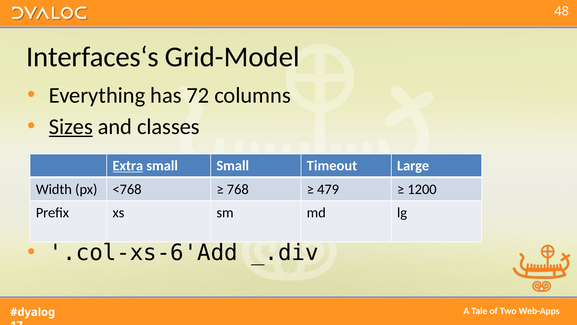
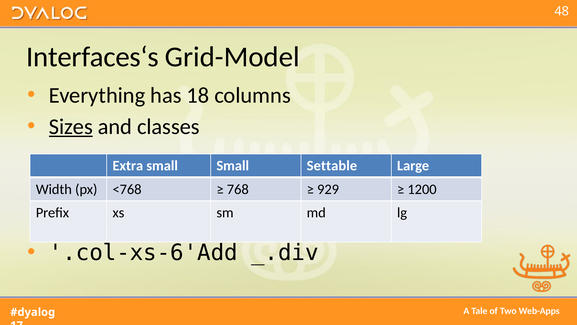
72: 72 -> 18 (198, 95)
Extra underline: present -> none (128, 166)
Timeout: Timeout -> Settable (332, 166)
479: 479 -> 929 (328, 189)
